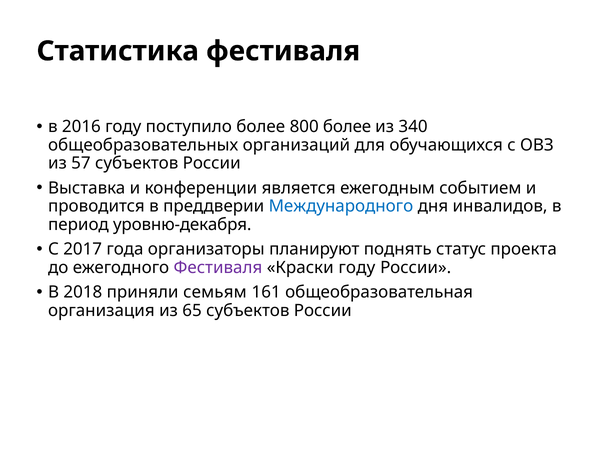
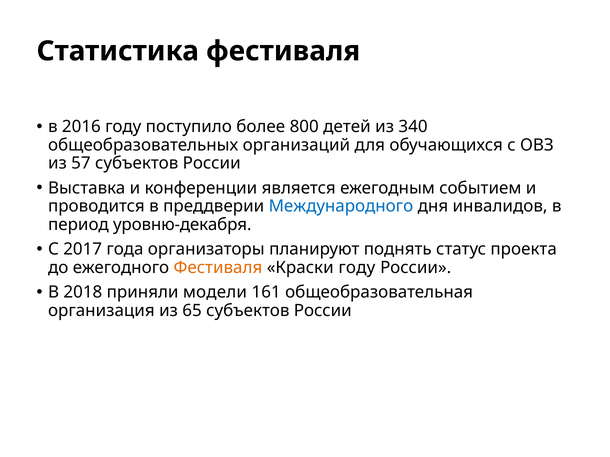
800 более: более -> детей (347, 127)
Фестиваля colour: purple -> orange (218, 268)
семьям: семьям -> модели (215, 293)
